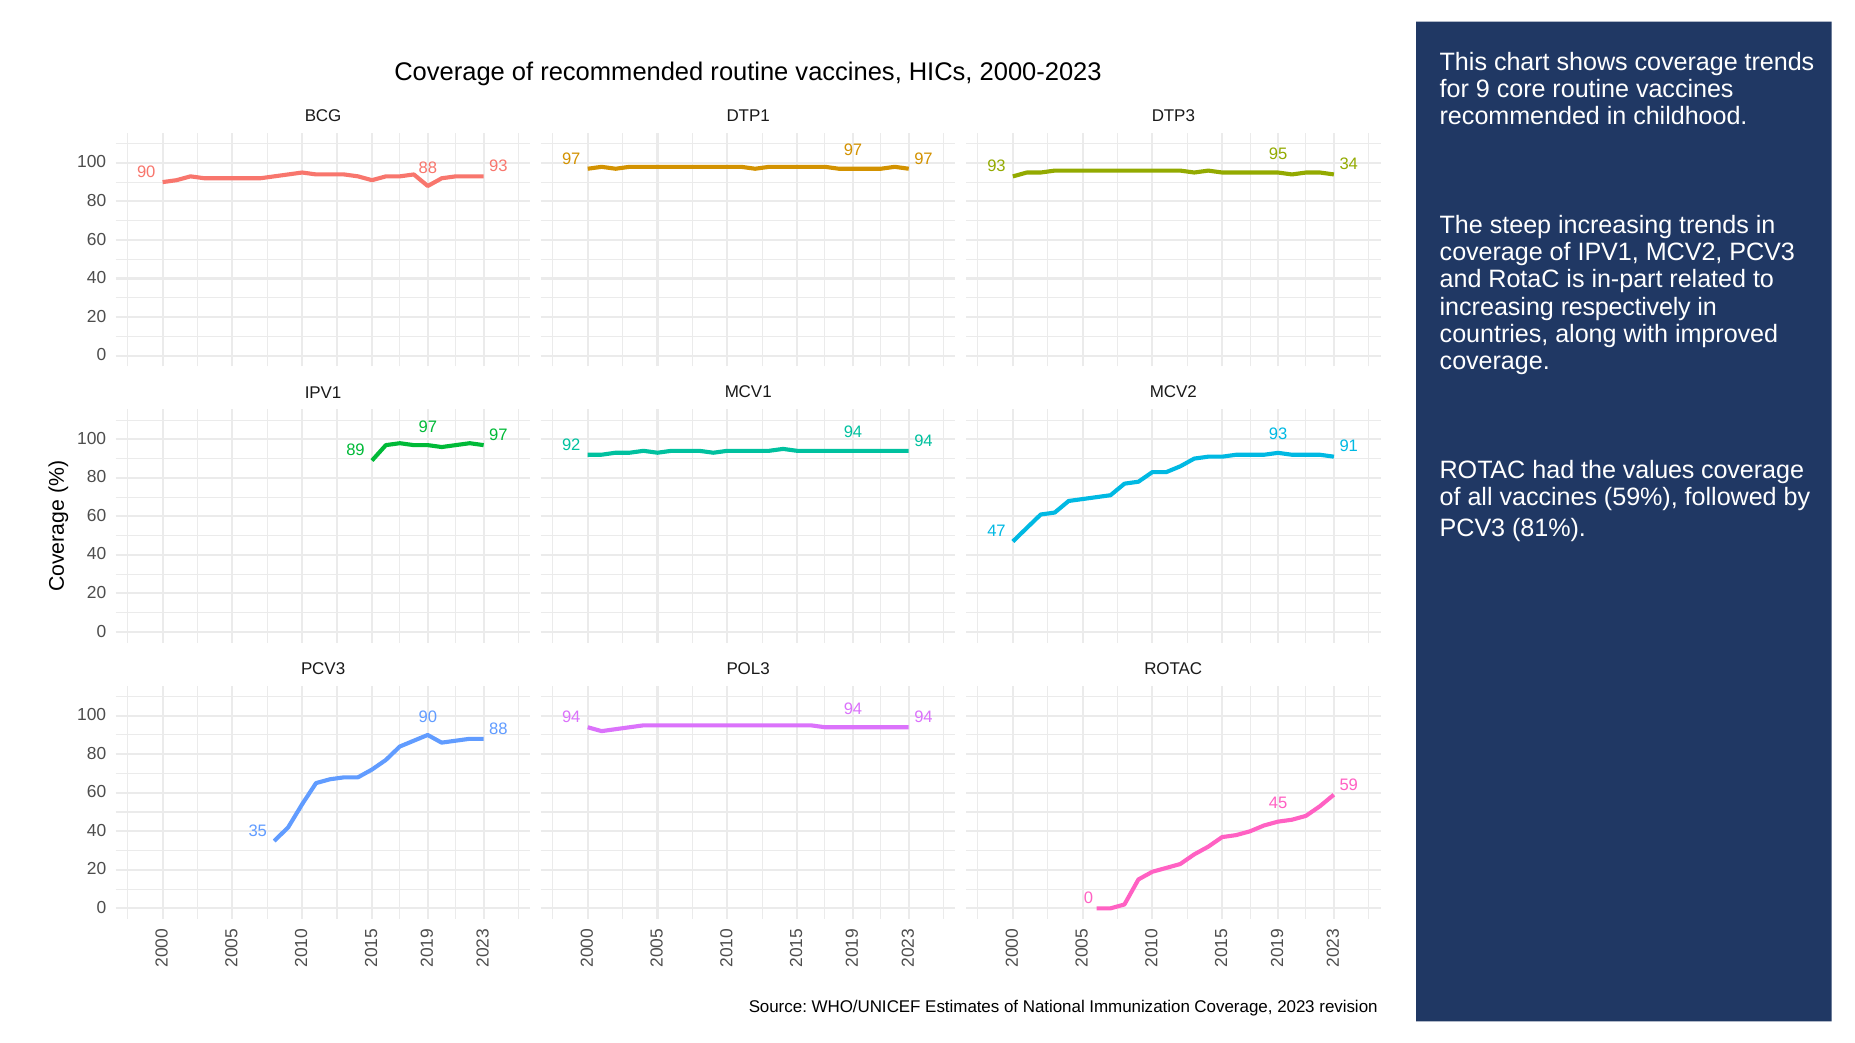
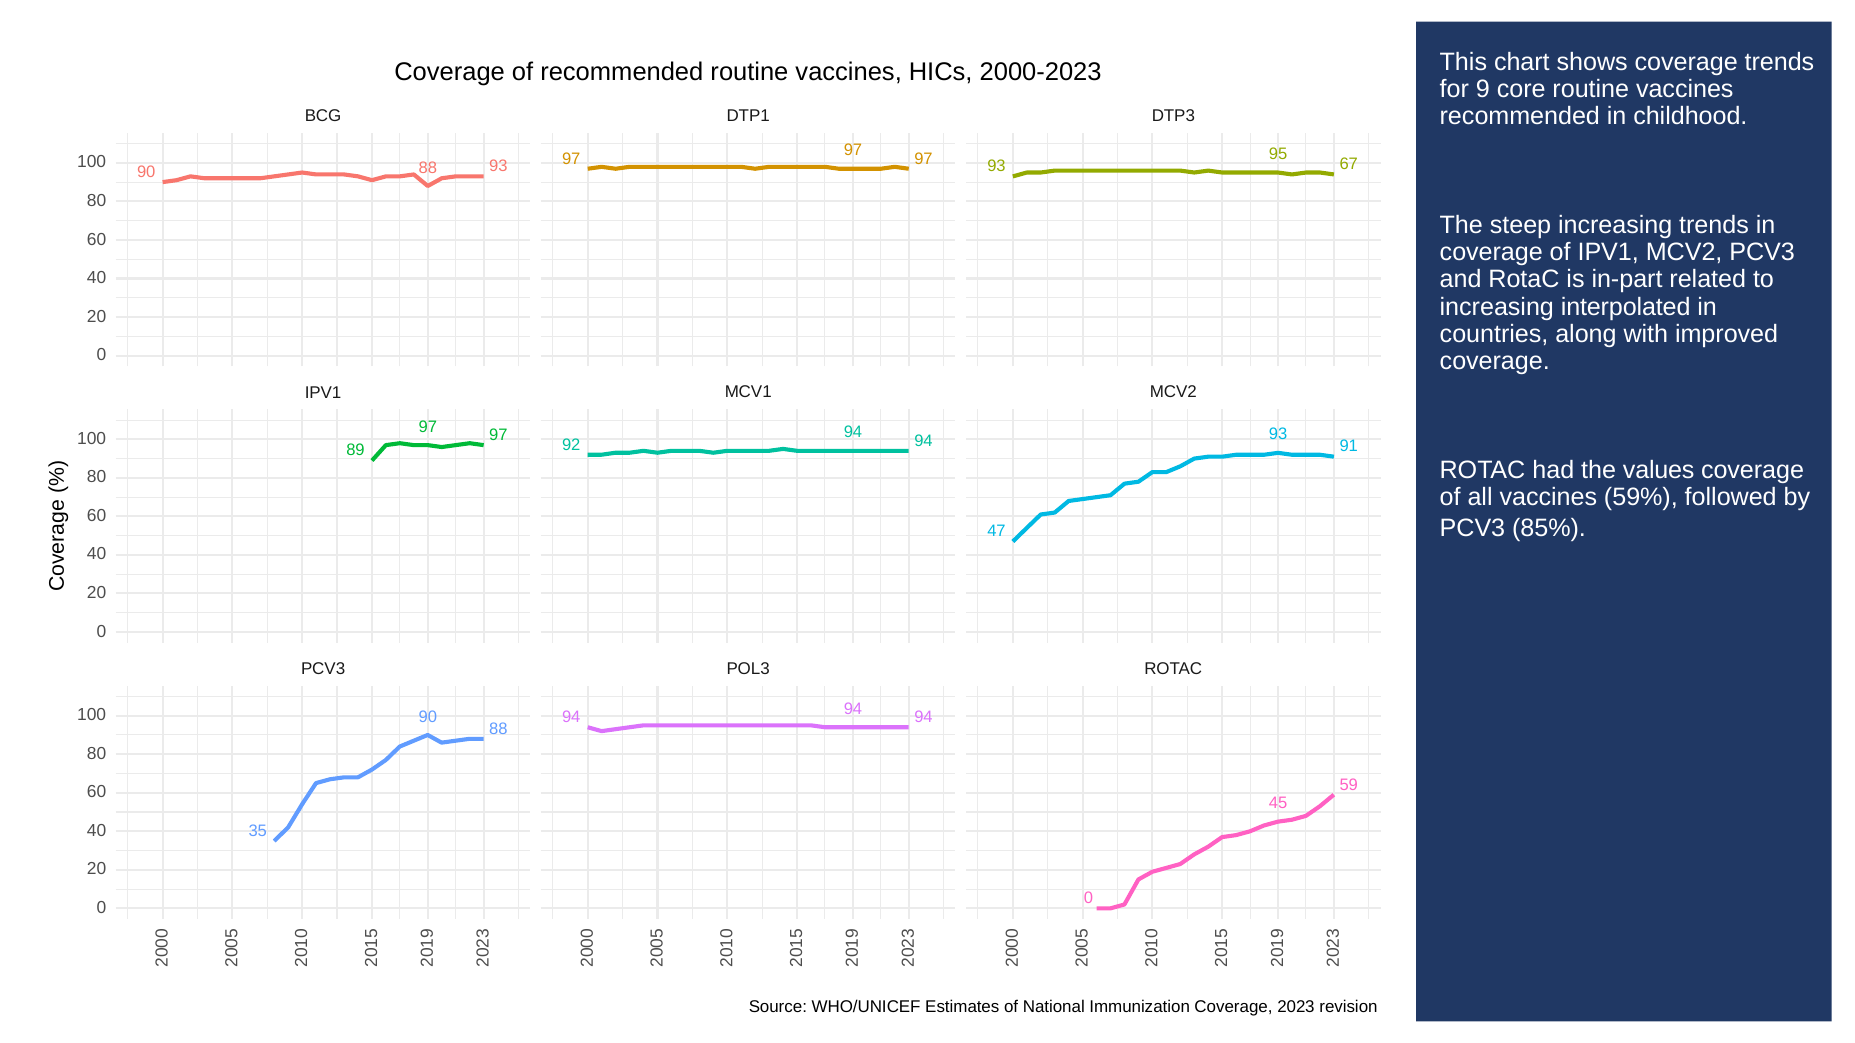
34: 34 -> 67 (1349, 164)
respectively: respectively -> interpolated (1626, 307)
81%: 81% -> 85% (1549, 528)
